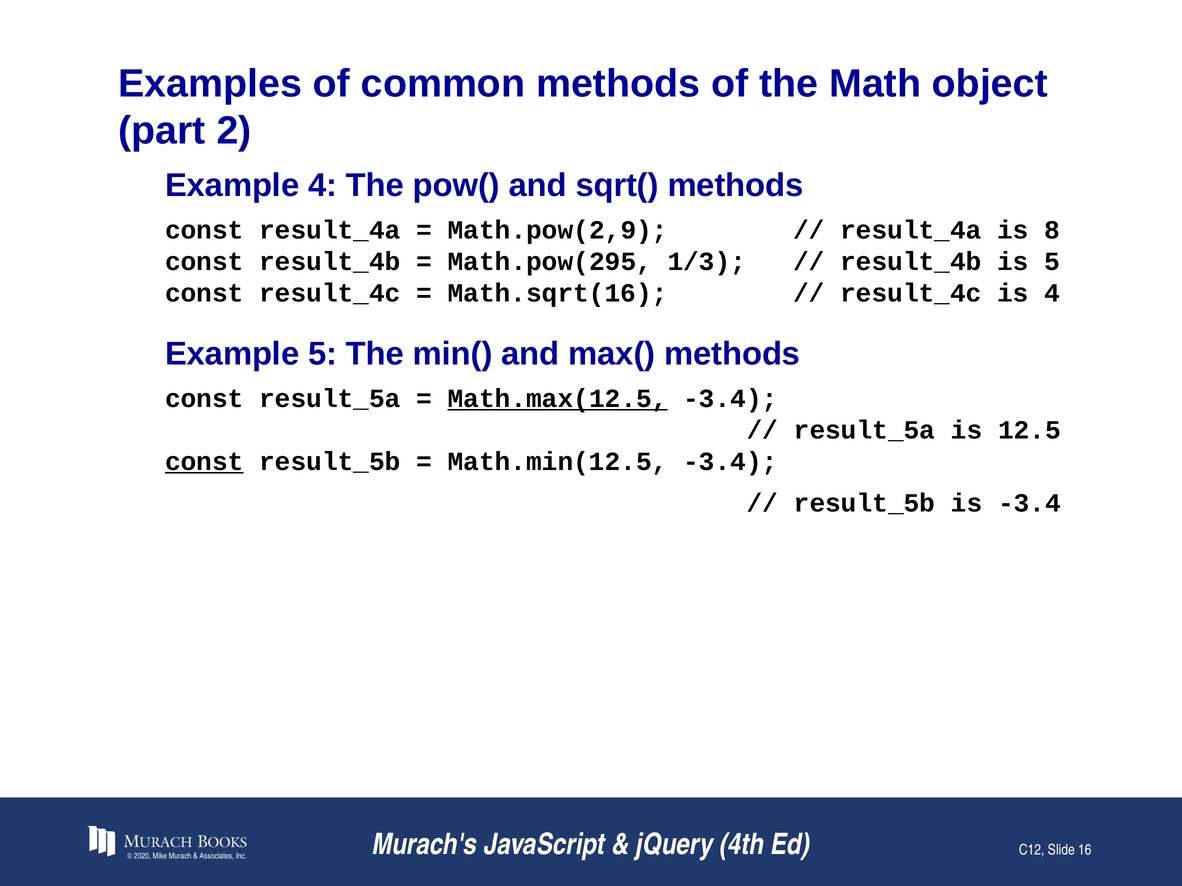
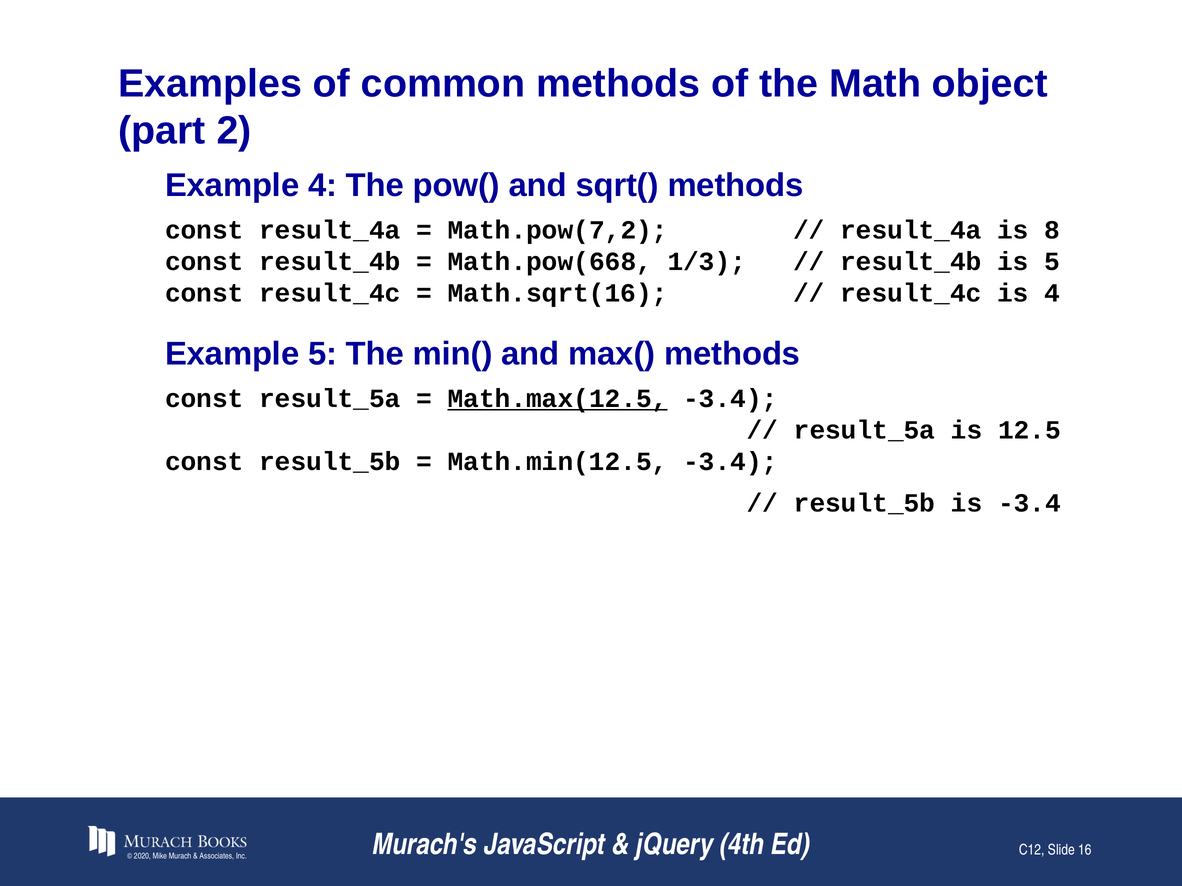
Math.pow(2,9: Math.pow(2,9 -> Math.pow(7,2 (558, 230)
Math.pow(295: Math.pow(295 -> Math.pow(668 (550, 262)
const underline: present -> none (204, 462)
